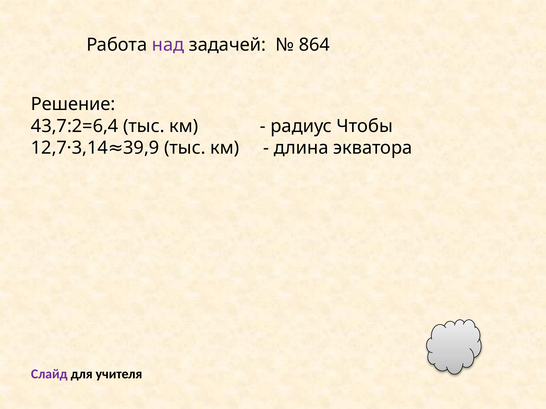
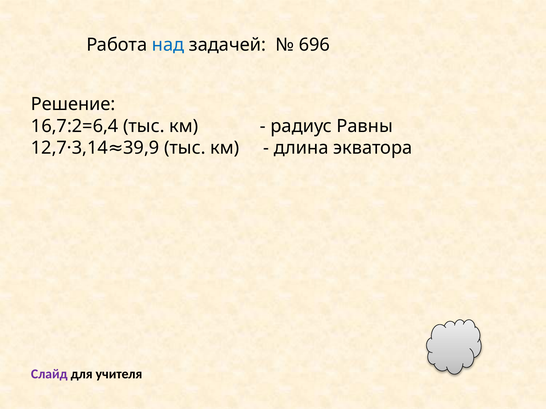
над colour: purple -> blue (168, 45)
864: 864 -> 696 (314, 45)
43,7:2=6,4: 43,7:2=6,4 -> 16,7:2=6,4 (75, 126)
Чтобы: Чтобы -> Равны (365, 126)
